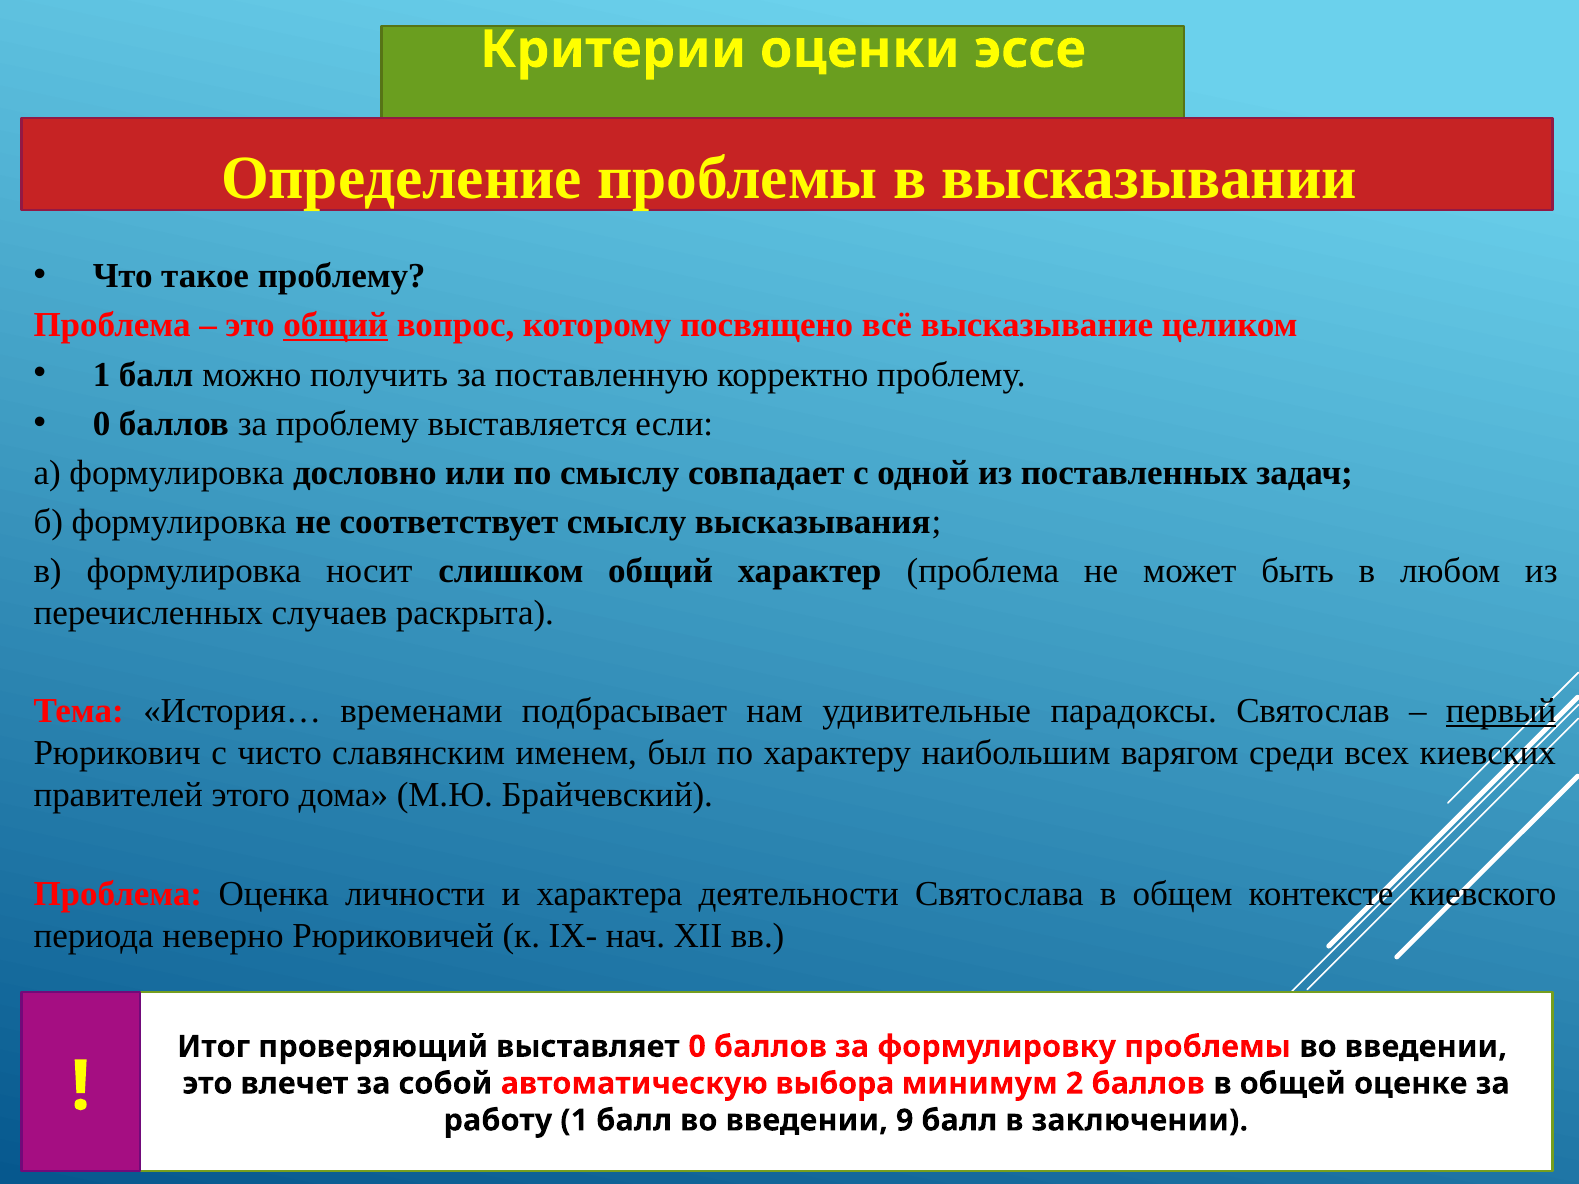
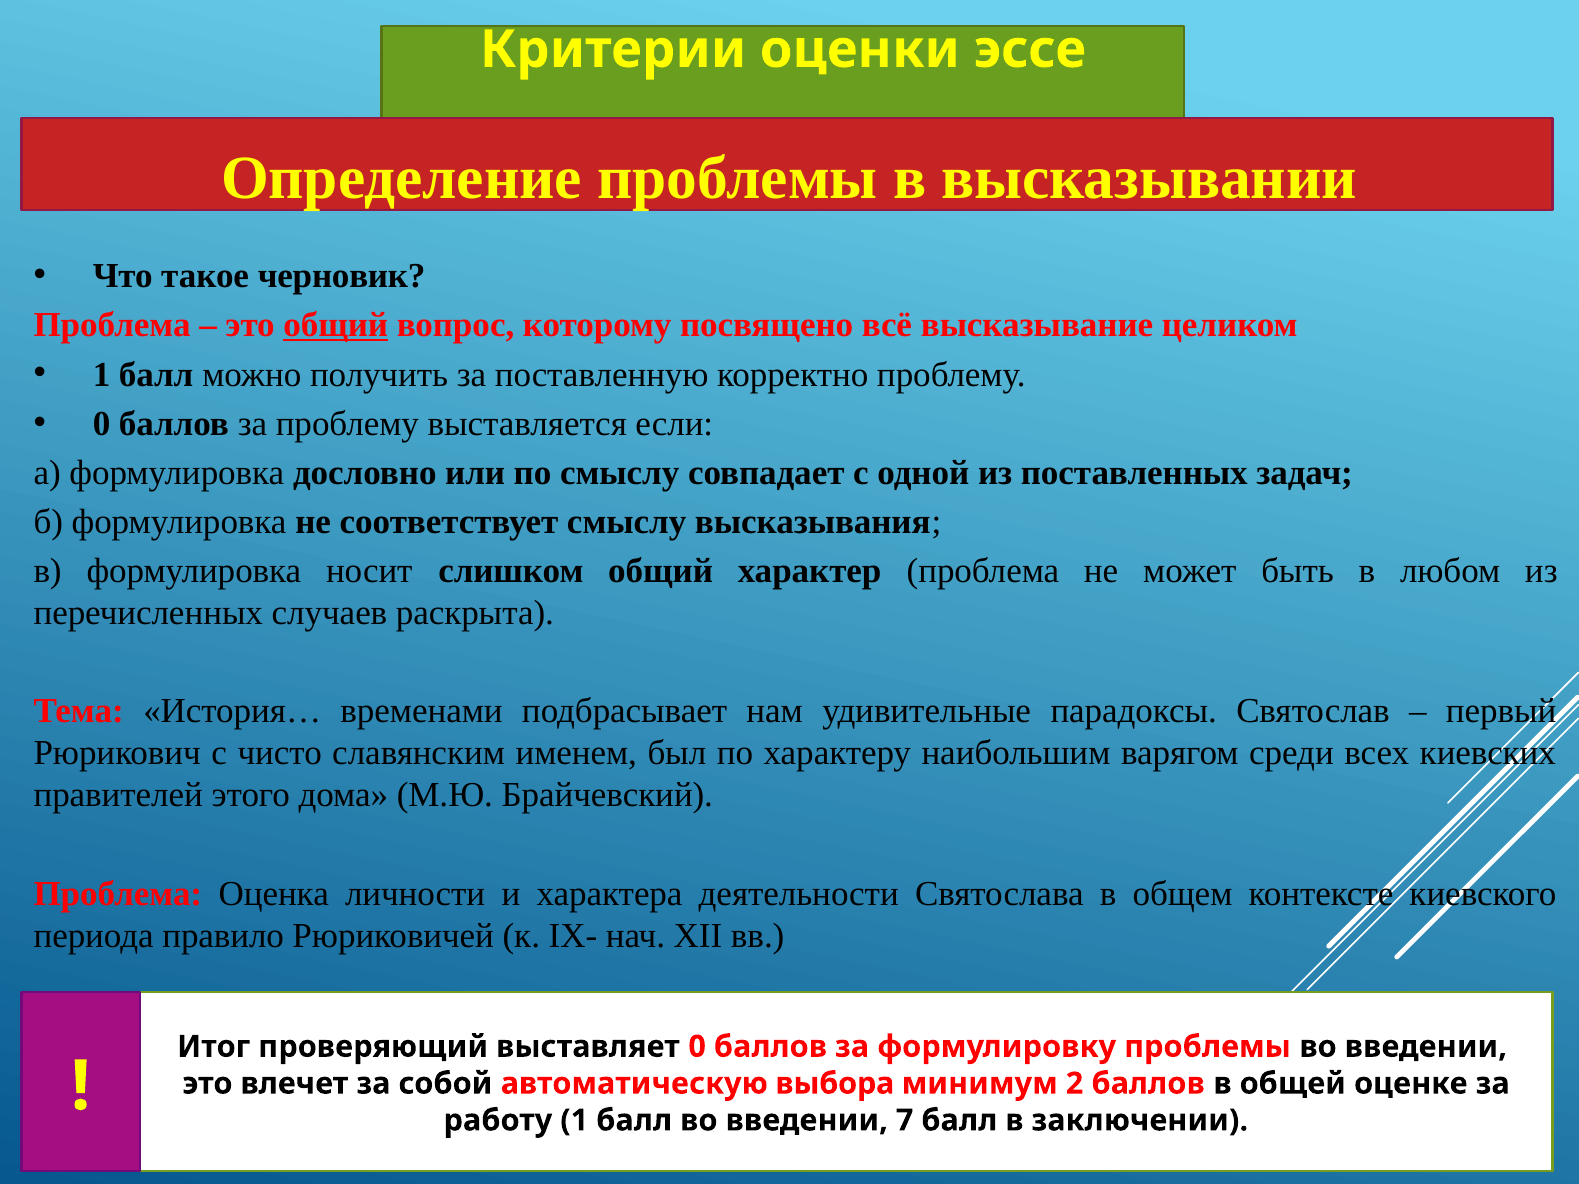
такое проблему: проблему -> черновик (342, 276)
первый underline: present -> none (1501, 711)
неверно: неверно -> правило (223, 936)
9: 9 -> 7 (905, 1121)
